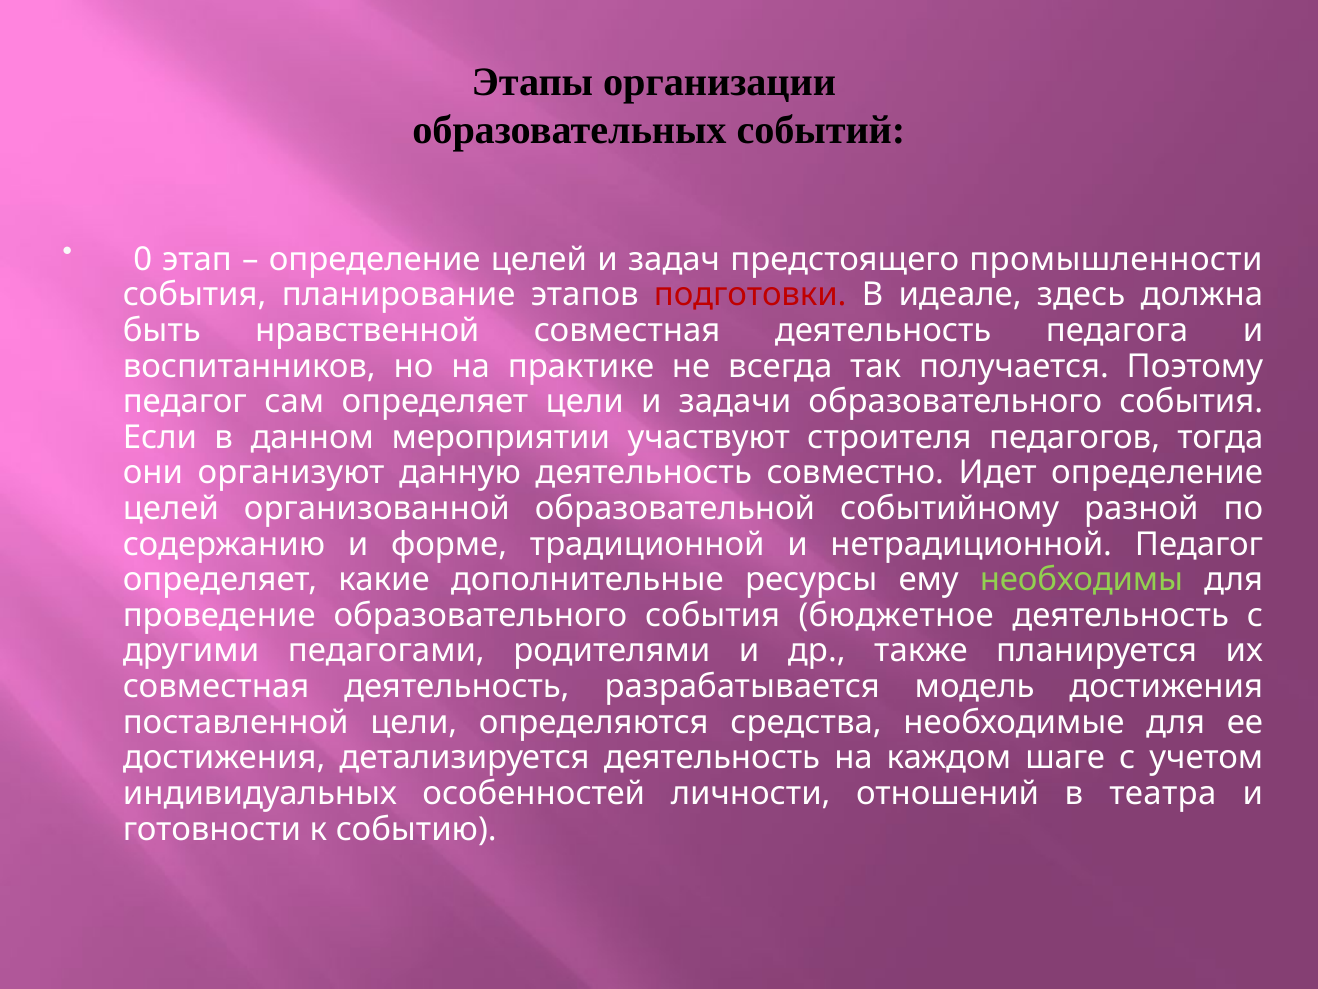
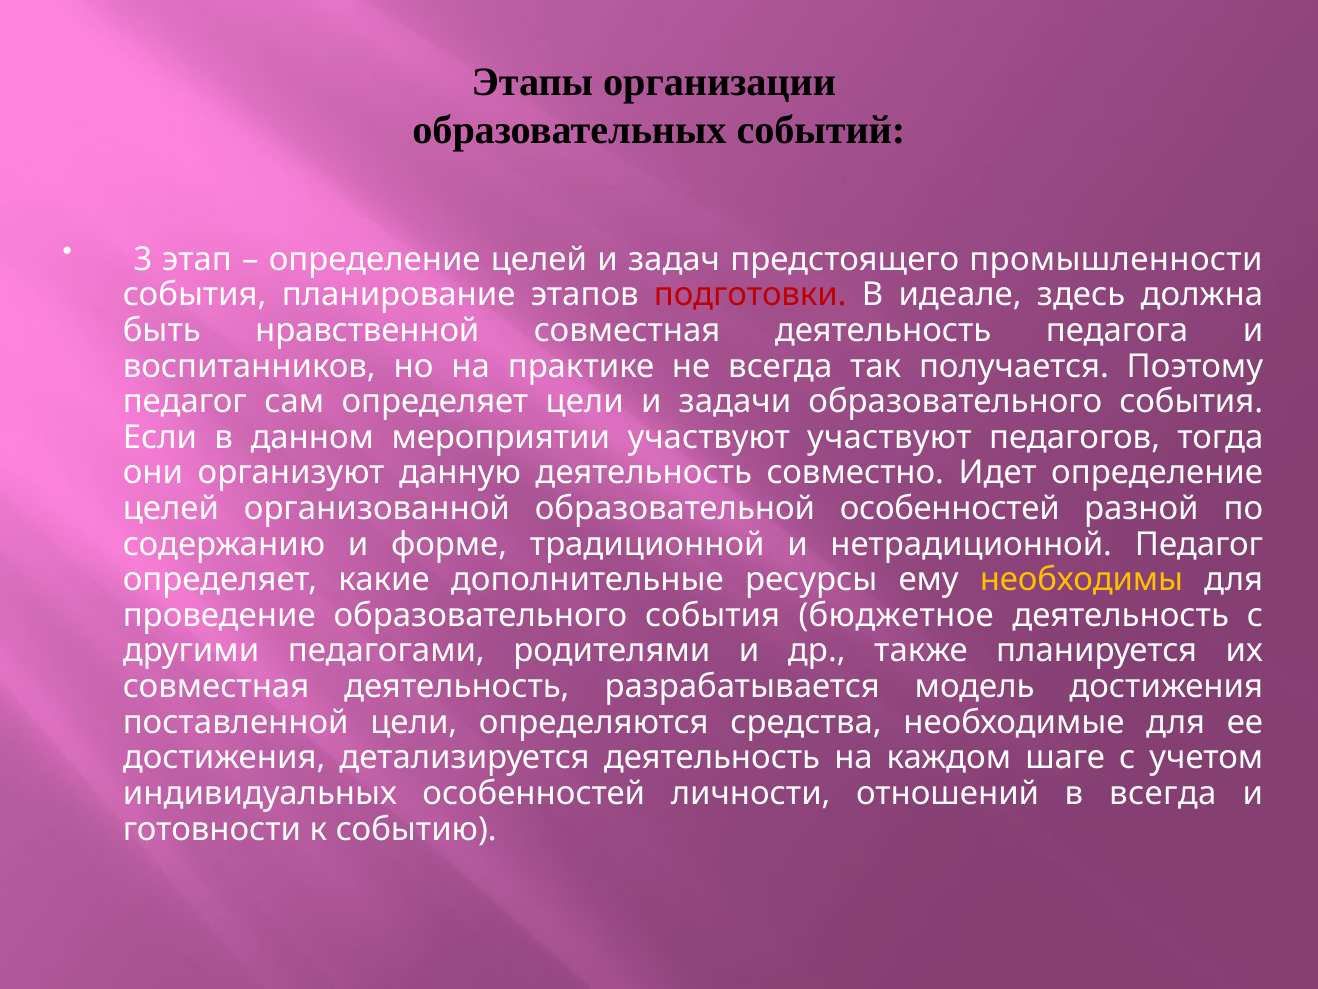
0: 0 -> 3 (143, 259)
участвуют строителя: строителя -> участвуют (889, 437)
образовательной событийному: событийному -> особенностей (950, 508)
необходимы colour: light green -> yellow (1081, 580)
в театра: театра -> всегда (1163, 793)
